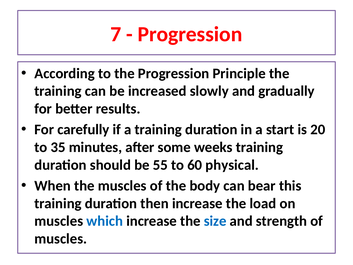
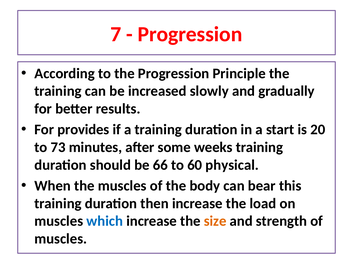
carefully: carefully -> provides (83, 129)
35: 35 -> 73 (58, 147)
55: 55 -> 66 (160, 165)
size colour: blue -> orange (215, 221)
